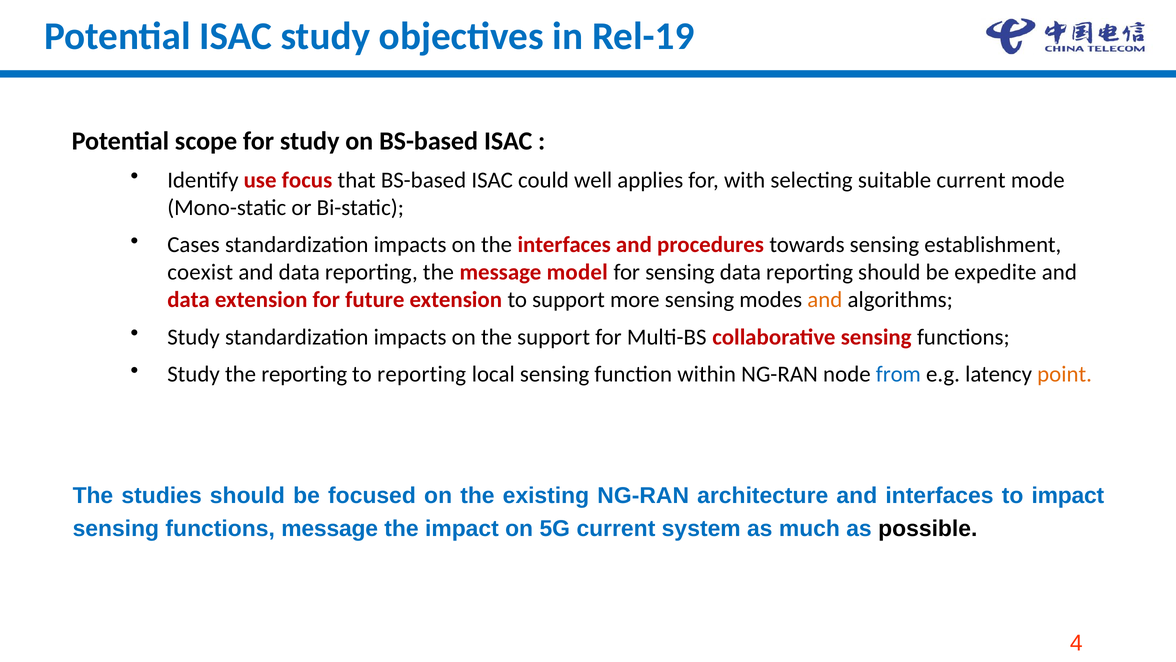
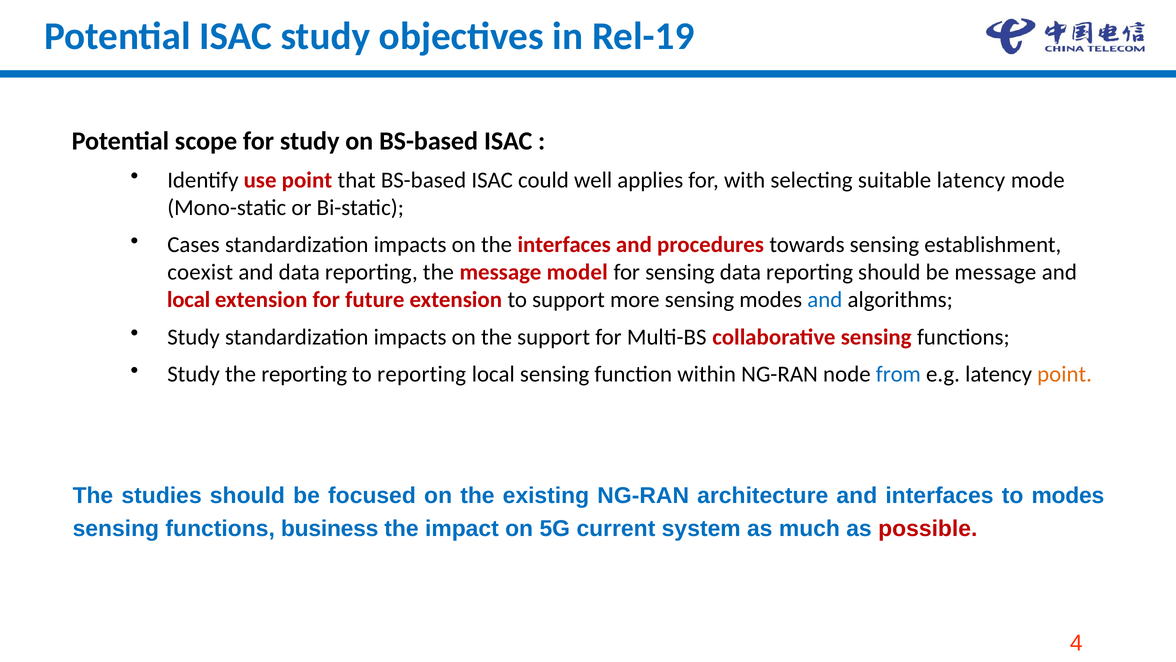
use focus: focus -> point (307, 180)
suitable current: current -> latency (971, 180)
be expedite: expedite -> message (995, 272)
data: data -> local (189, 300)
and colour: orange -> blue (825, 300)
to impact: impact -> modes (1068, 496)
functions message: message -> business (330, 529)
possible colour: black -> red (928, 529)
